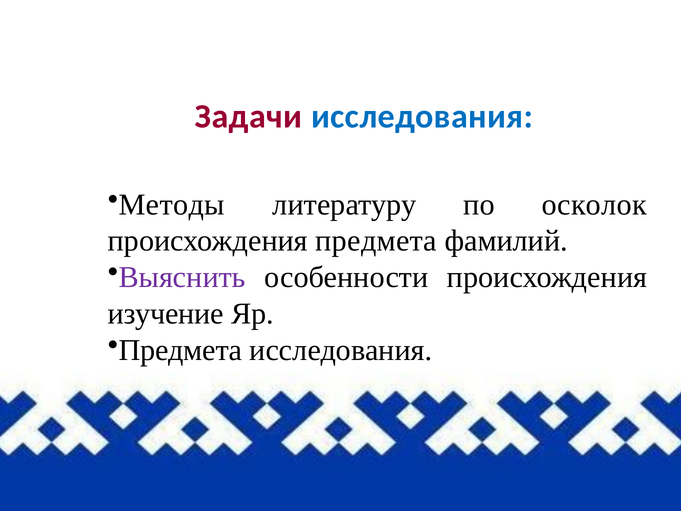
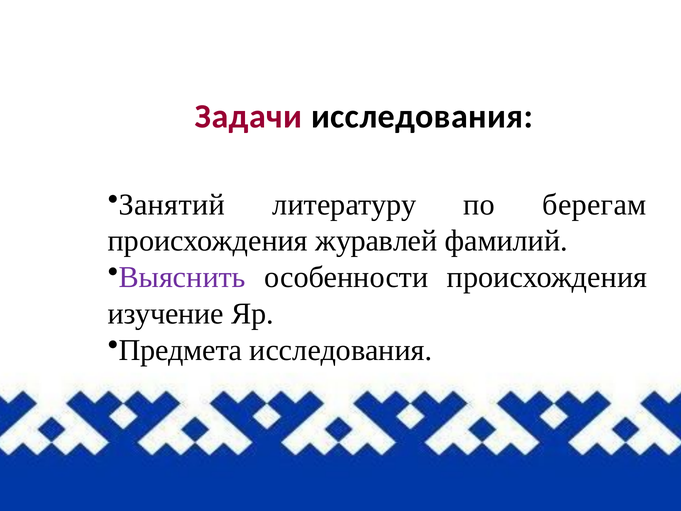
исследования colour: blue -> black (422, 117)
Методы: Методы -> Занятий (172, 205)
осколок: осколок -> берегам (594, 205)
происхождения предмета: предмета -> журавлей (376, 241)
